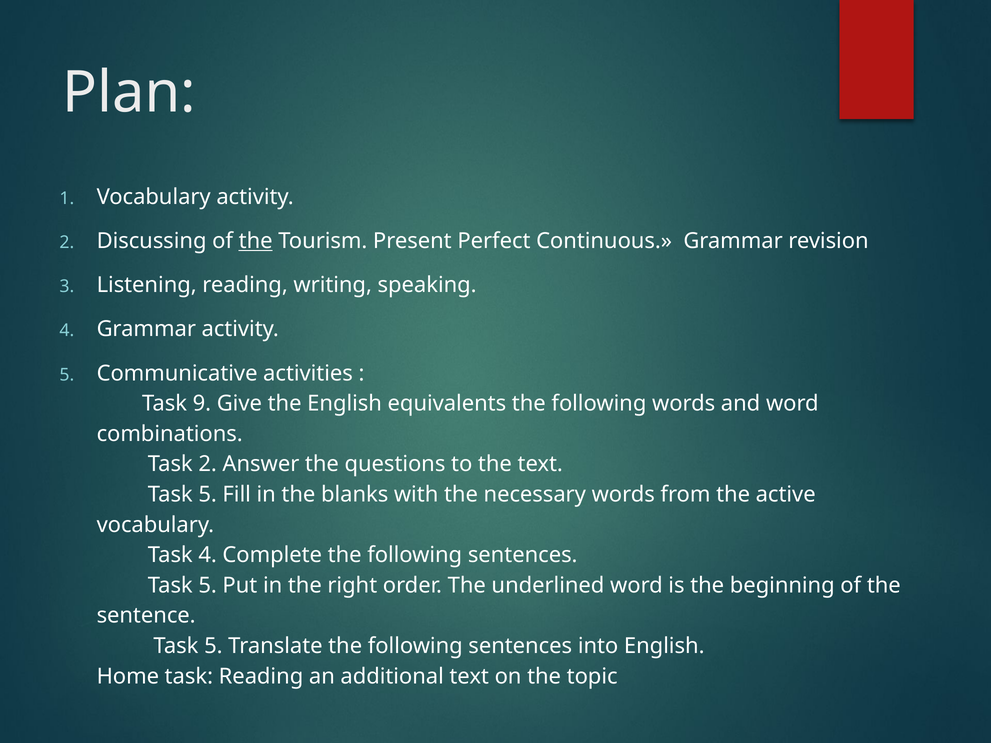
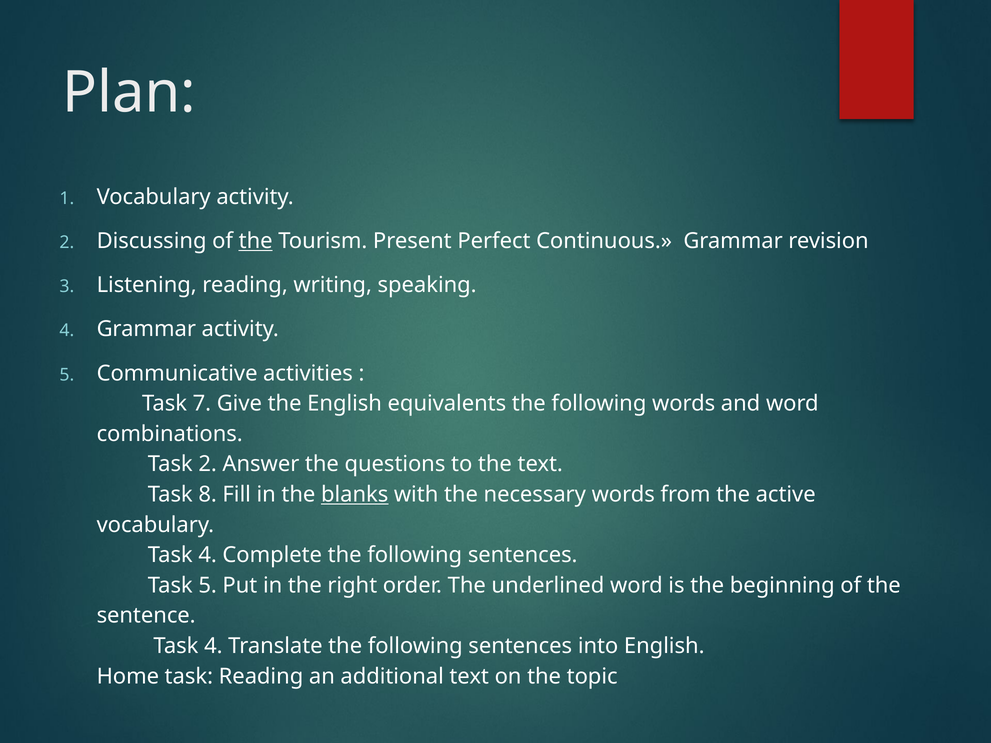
9: 9 -> 7 (202, 404)
5: 5 -> 8 (208, 495)
blanks underline: none -> present (355, 495)
5: 5 -> 4 (213, 646)
